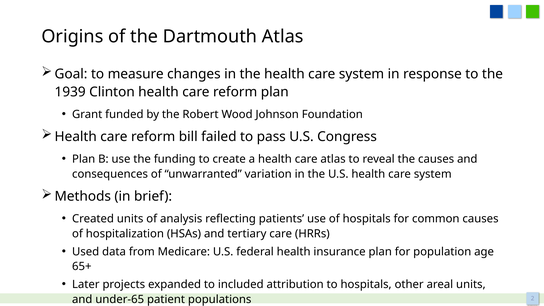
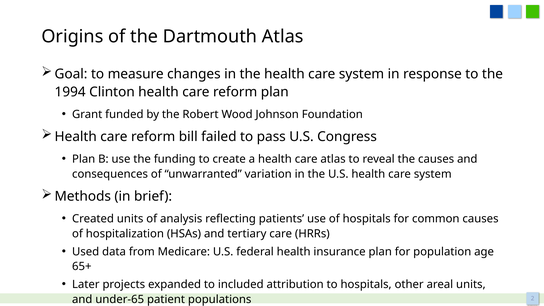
1939: 1939 -> 1994 (70, 92)
